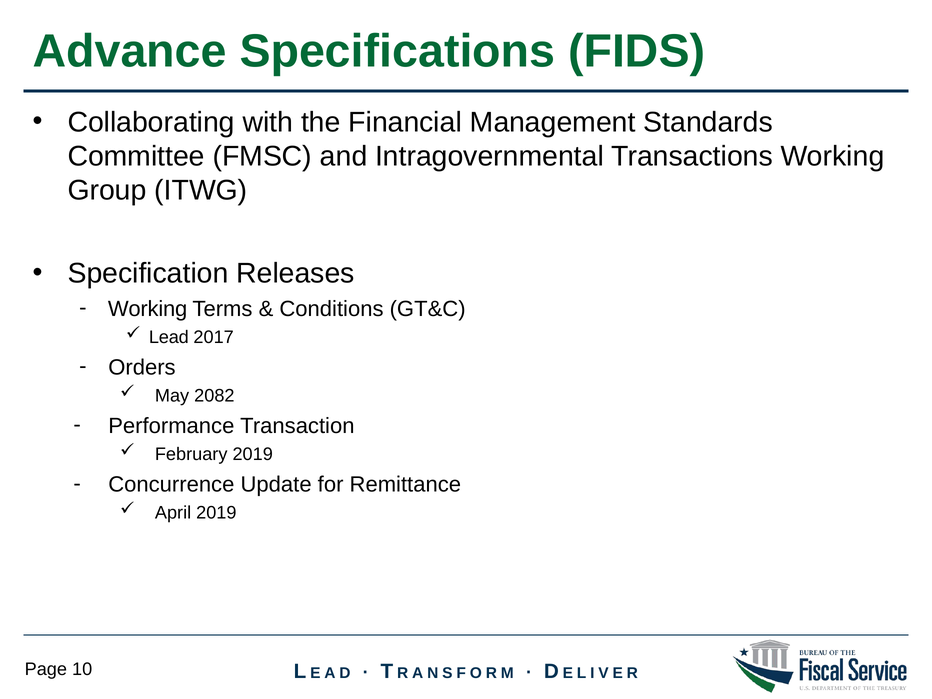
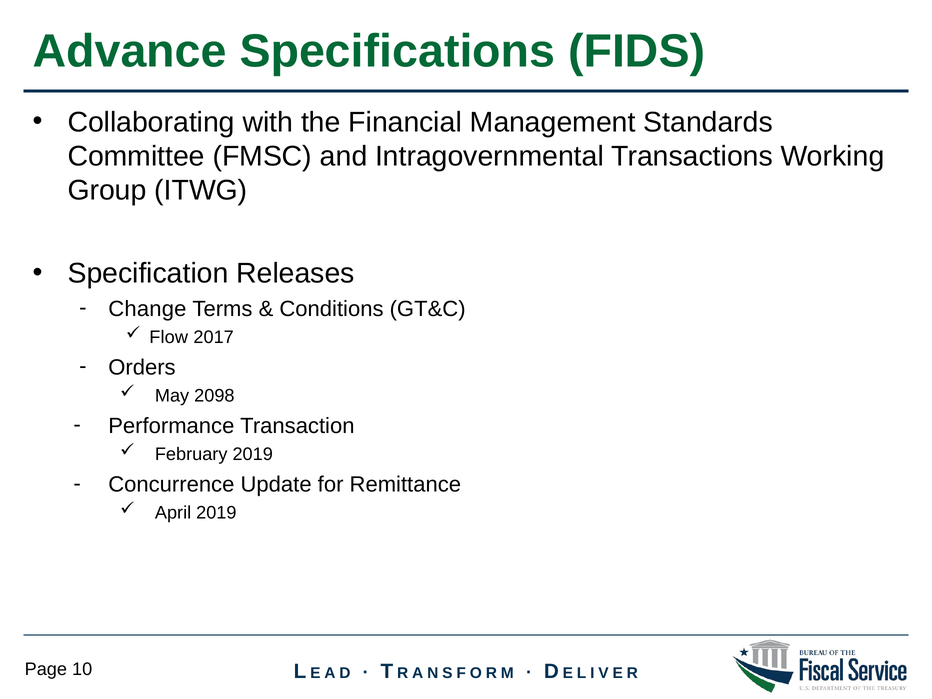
Working: Working -> Change (147, 309)
Lead: Lead -> Flow (169, 337)
2082: 2082 -> 2098 (214, 396)
